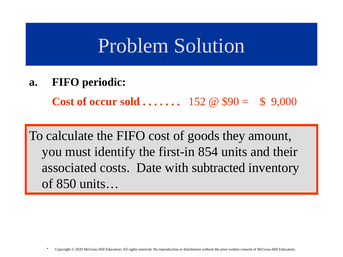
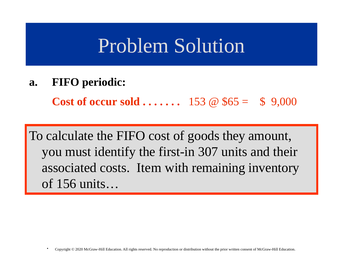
152: 152 -> 153 (197, 102)
$90: $90 -> $65 (230, 102)
854: 854 -> 307 (208, 152)
Date: Date -> Item (149, 168)
subtracted: subtracted -> remaining (219, 168)
850: 850 -> 156 (66, 184)
